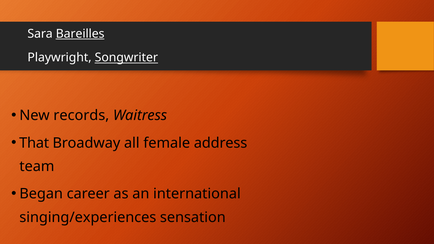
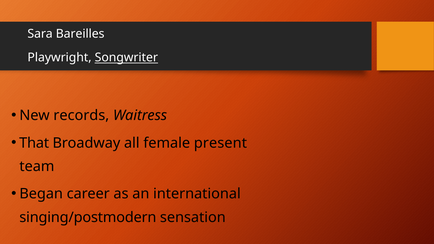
Bareilles underline: present -> none (80, 34)
address: address -> present (220, 143)
singing/experiences: singing/experiences -> singing/postmodern (88, 217)
